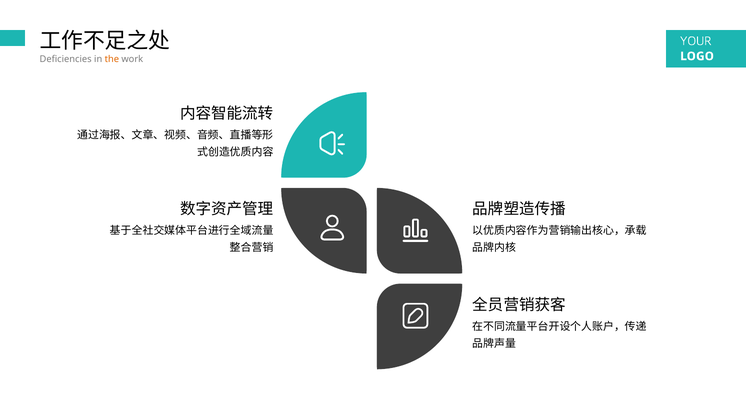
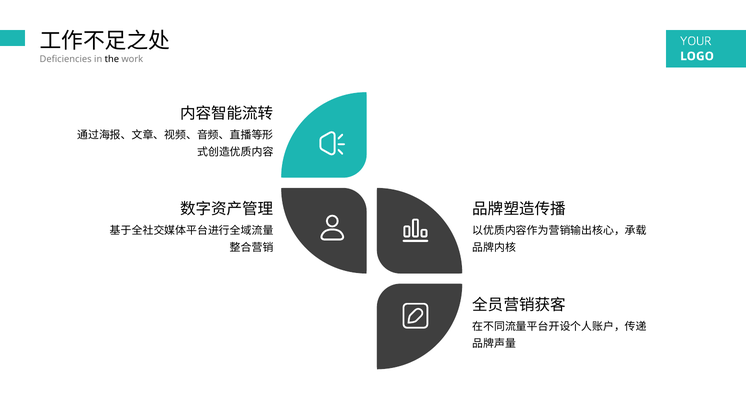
the colour: orange -> black (112, 59)
